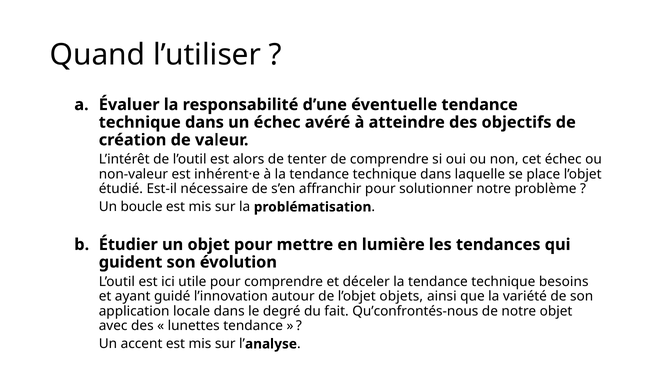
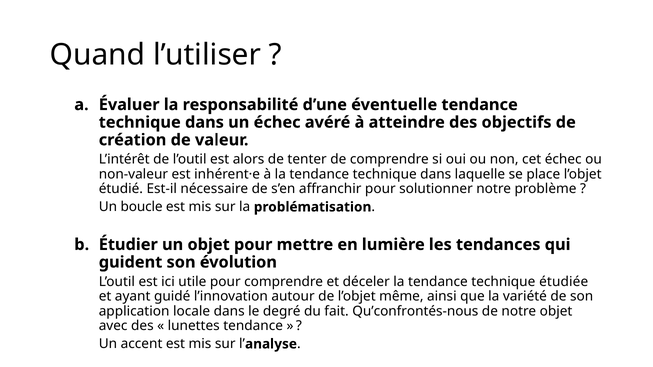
besoins: besoins -> étudiée (564, 282)
objets: objets -> même (401, 297)
